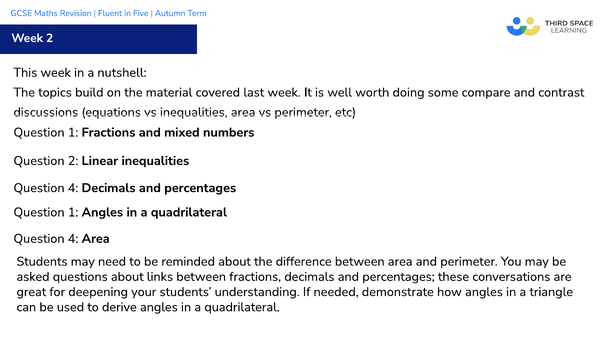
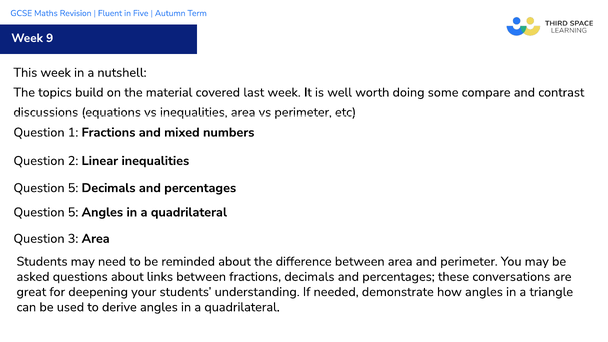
Week 2: 2 -> 9 (50, 38)
4: 4 -> 5 (73, 188)
1: 1 -> 5 (73, 212)
4: 4 -> 3 (73, 239)
